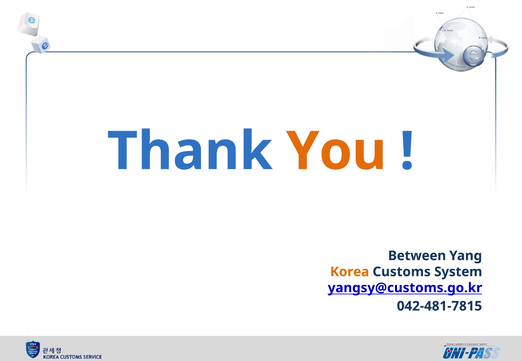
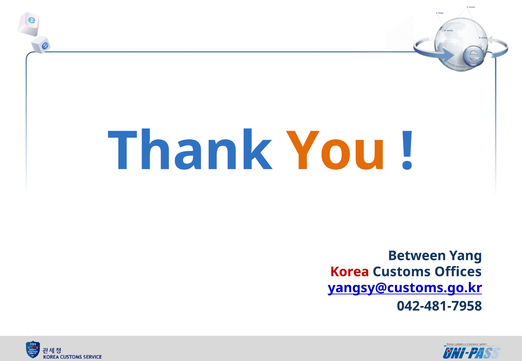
Korea colour: orange -> red (350, 272)
System: System -> Offices (458, 272)
042-481-7815: 042-481-7815 -> 042-481-7958 (439, 306)
